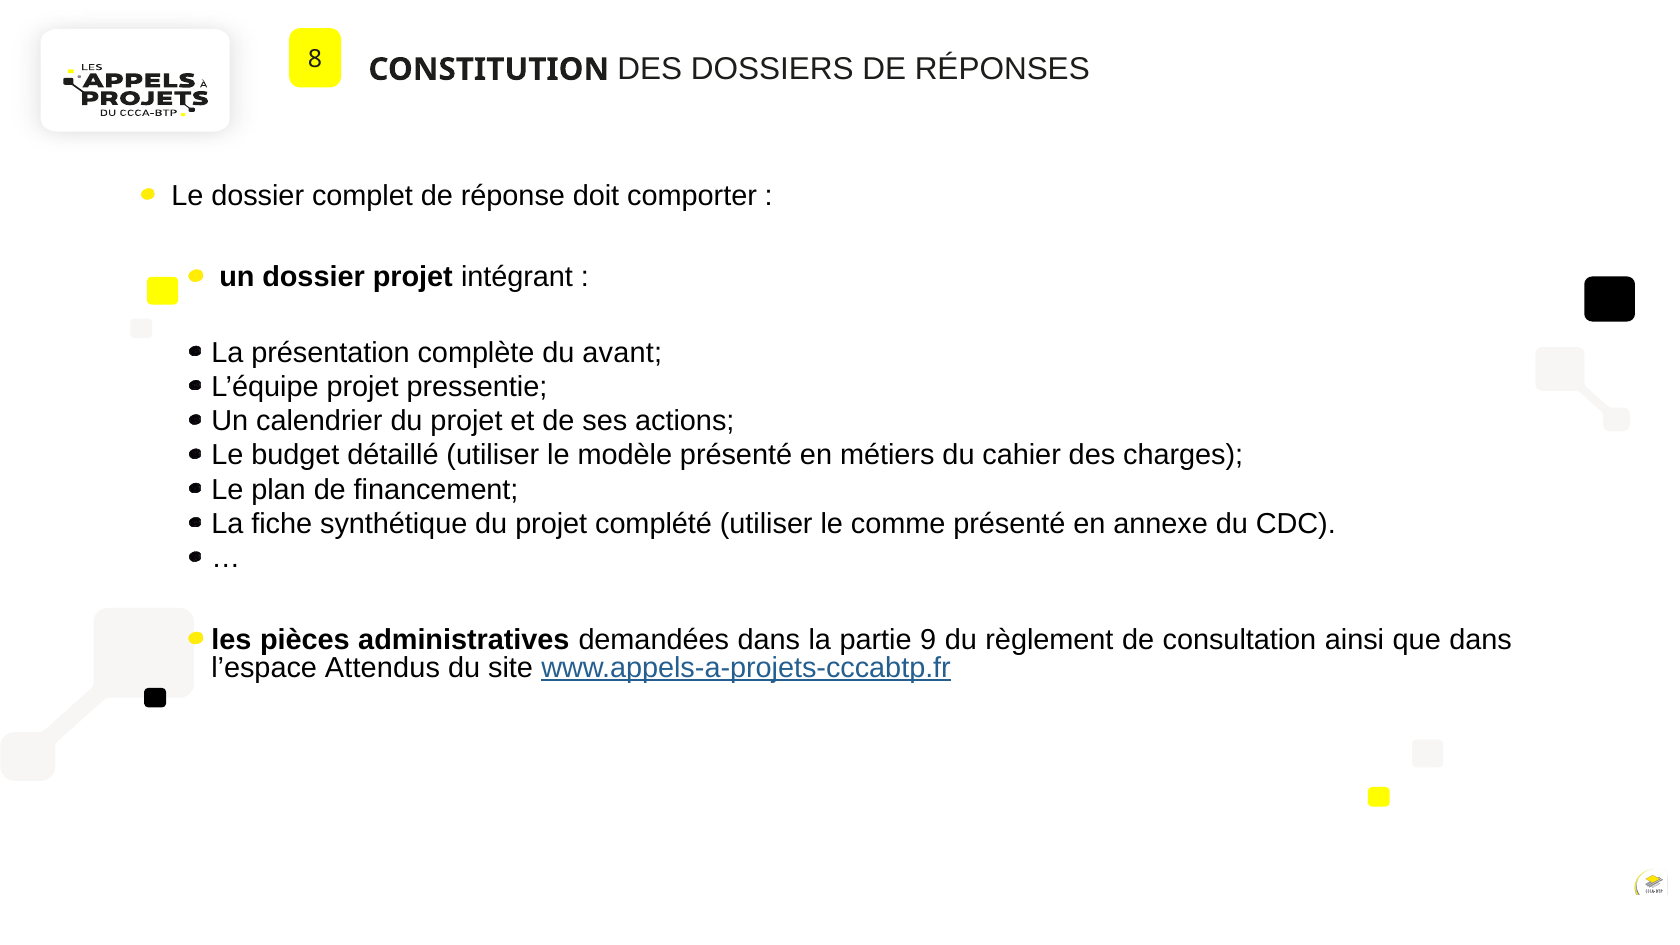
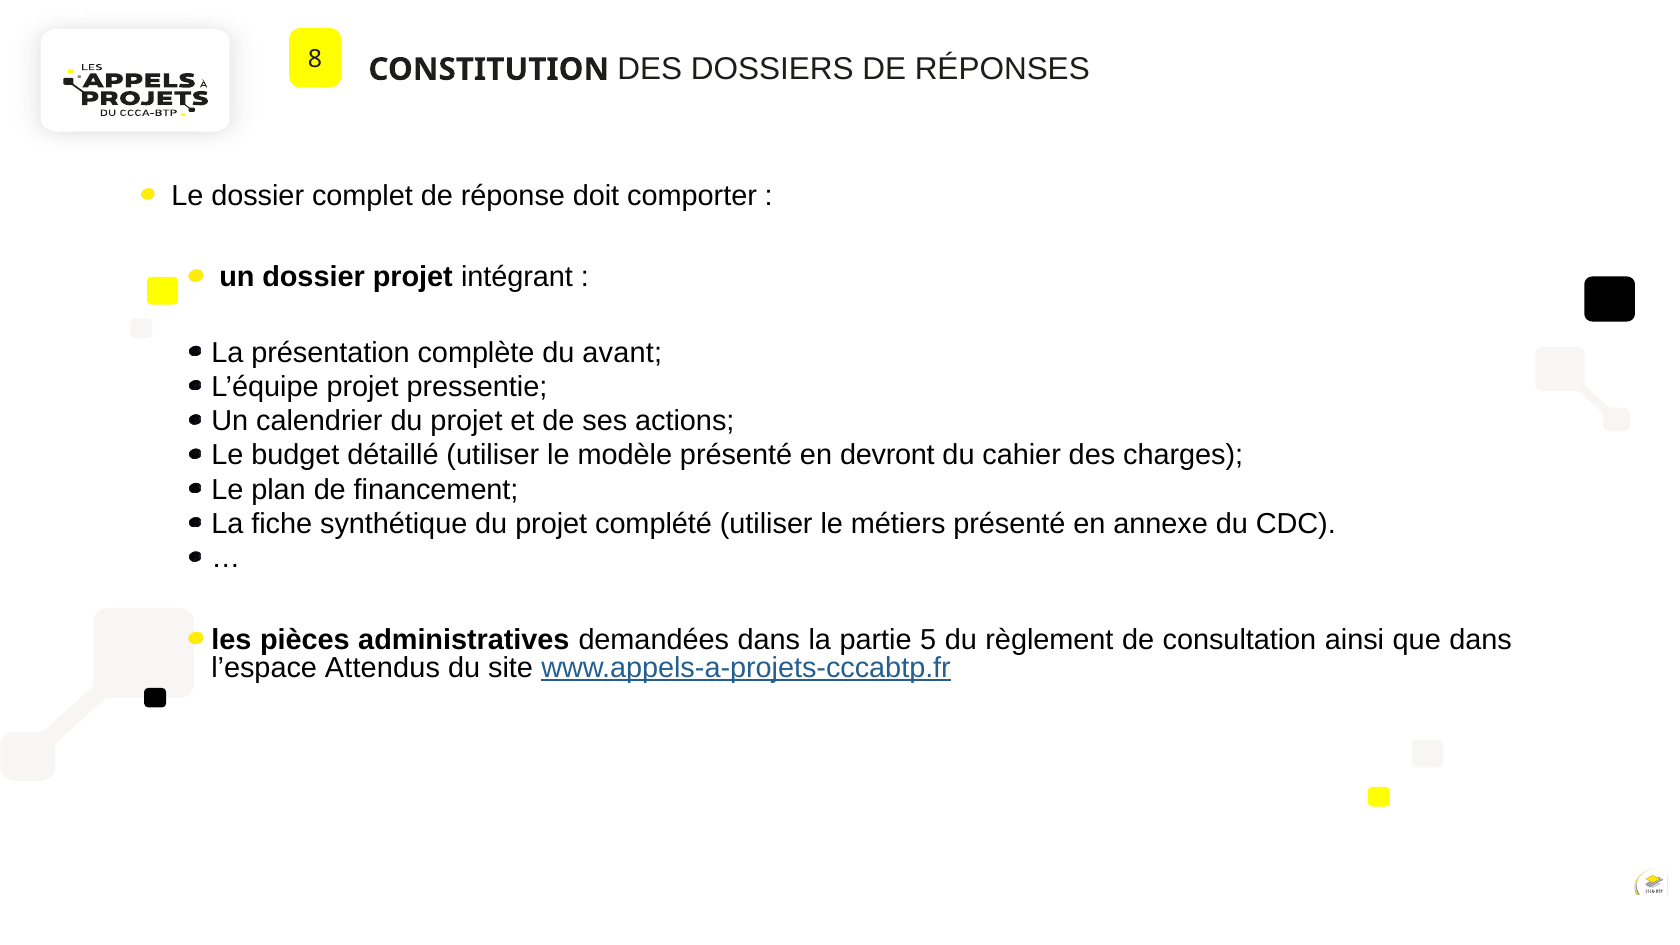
métiers: métiers -> devront (887, 455)
comme: comme -> métiers (898, 524)
9: 9 -> 5 (928, 640)
